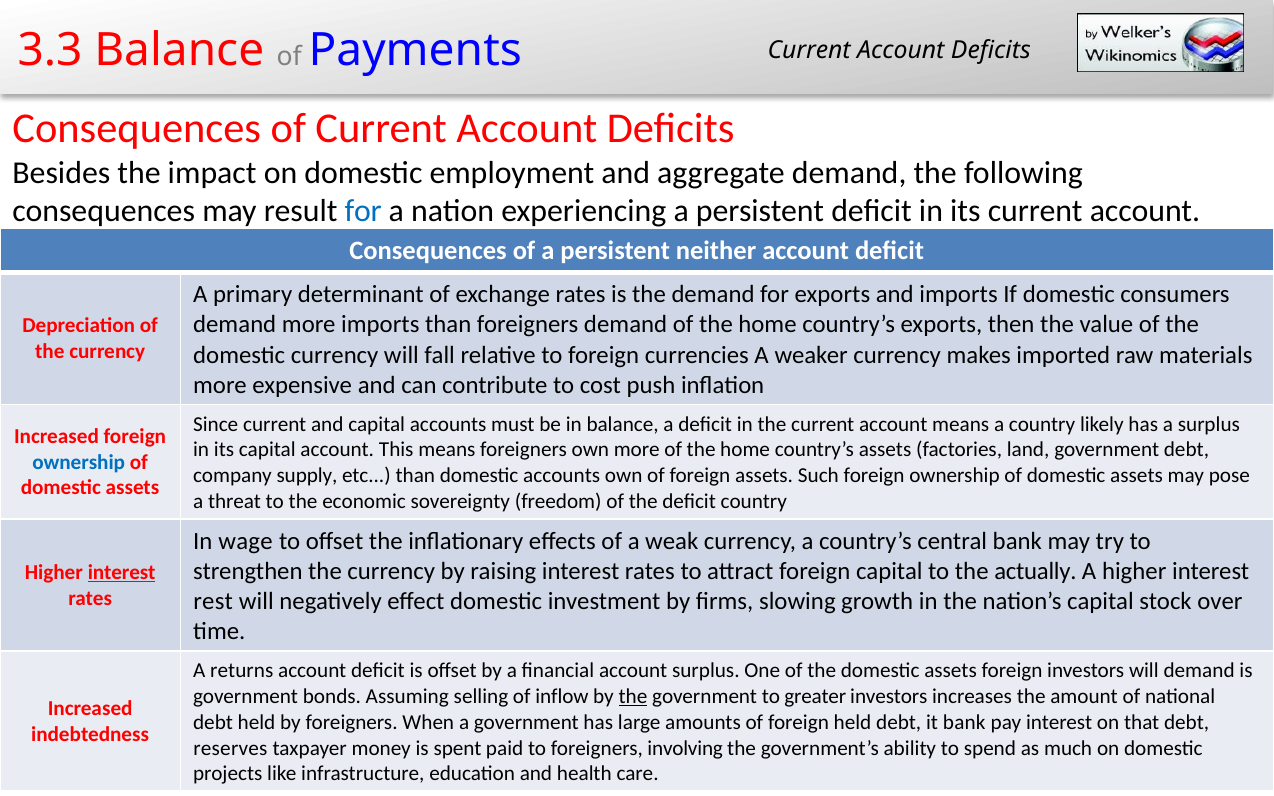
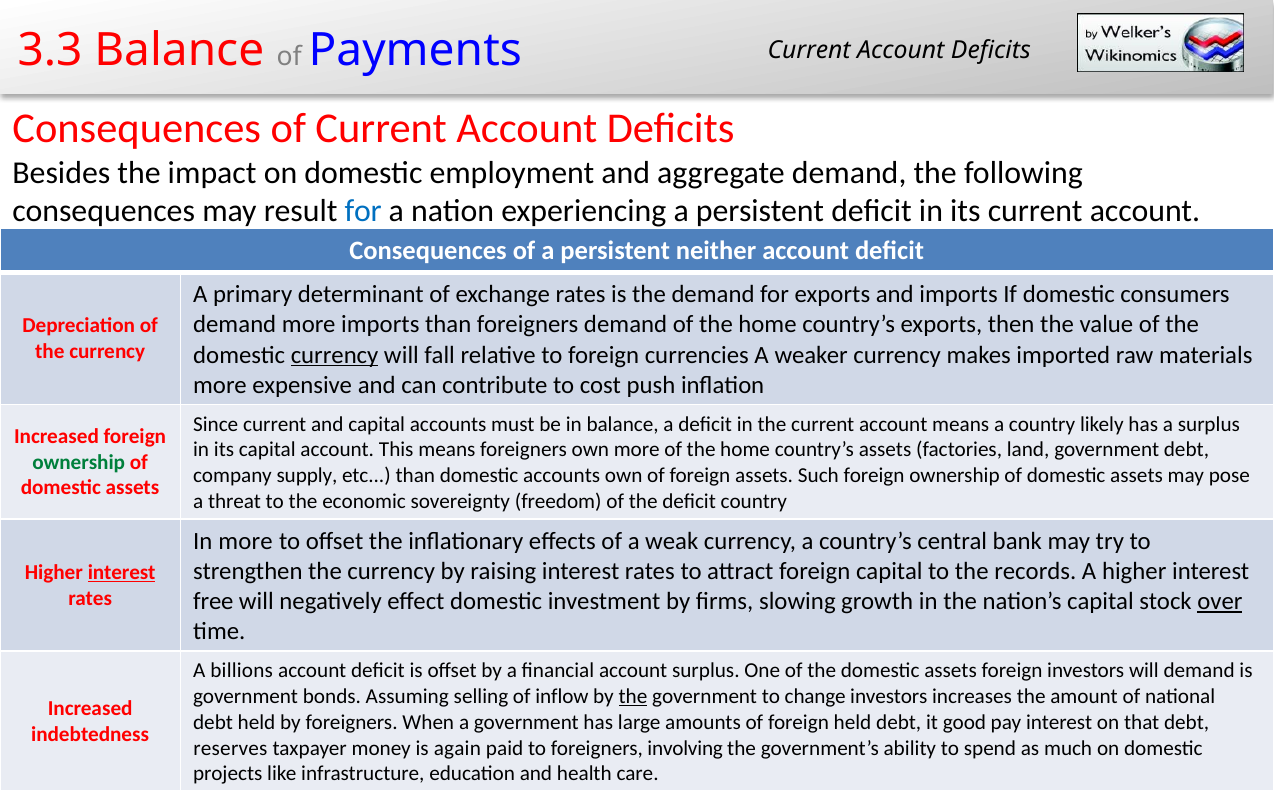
currency underline: none -> present (335, 355)
ownership colour: blue -> green (79, 462)
In wage: wage -> more (246, 541)
actually: actually -> records (1035, 571)
rest: rest -> free (213, 601)
over underline: none -> present (1220, 601)
returns: returns -> billions (242, 671)
greater: greater -> change (815, 697)
it bank: bank -> good (964, 722)
spent: spent -> again (457, 748)
